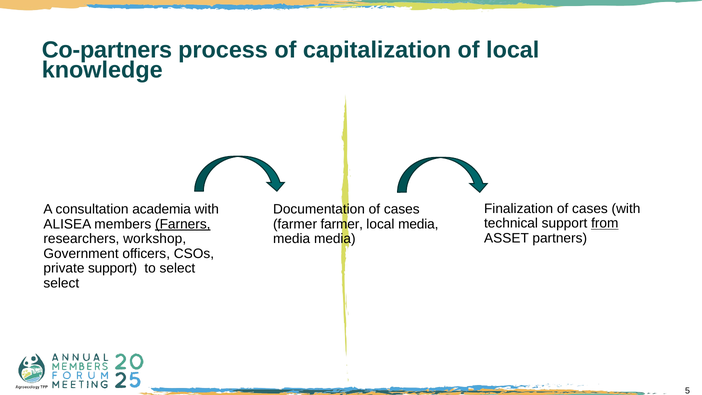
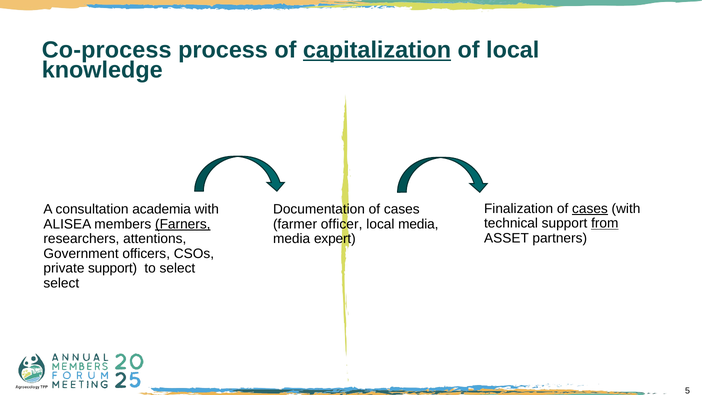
Co-partners: Co-partners -> Co-process (107, 50)
capitalization underline: none -> present (377, 50)
cases underline: none -> present (590, 209)
farmer farmer: farmer -> officer (342, 224)
workshop: workshop -> attentions (155, 239)
media: media -> expert (335, 239)
